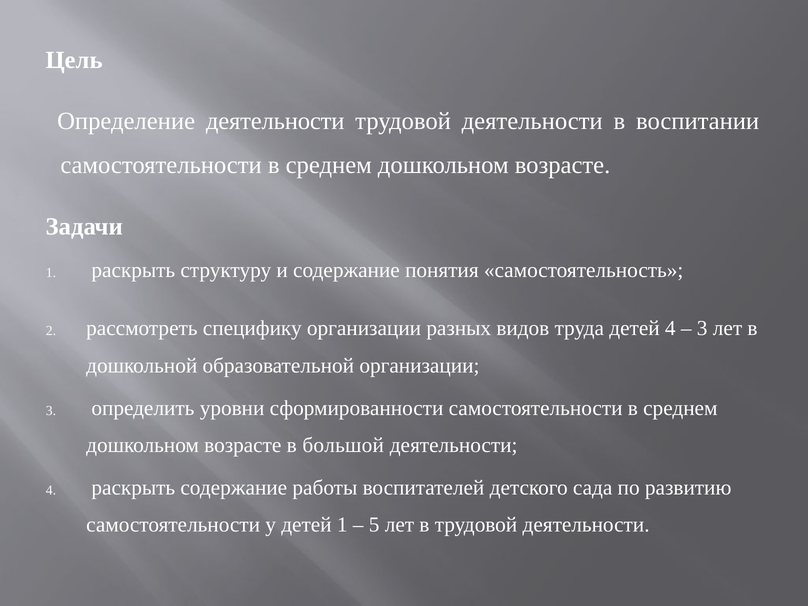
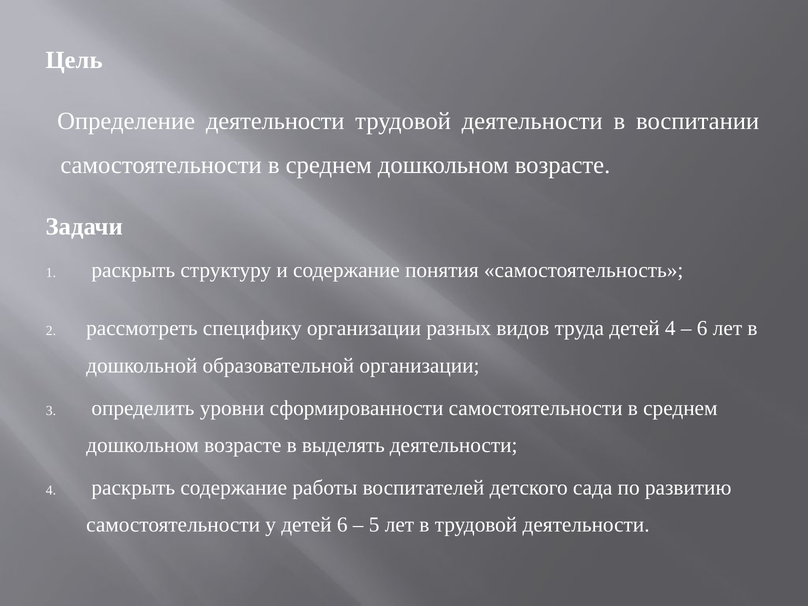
3: 3 -> 6 (702, 328)
большой: большой -> выделять (343, 445)
детей 1: 1 -> 6 (342, 525)
